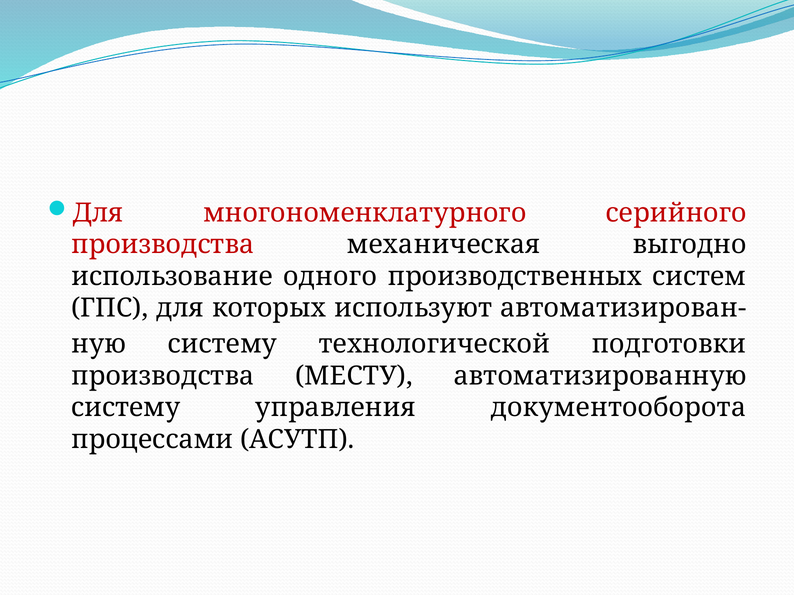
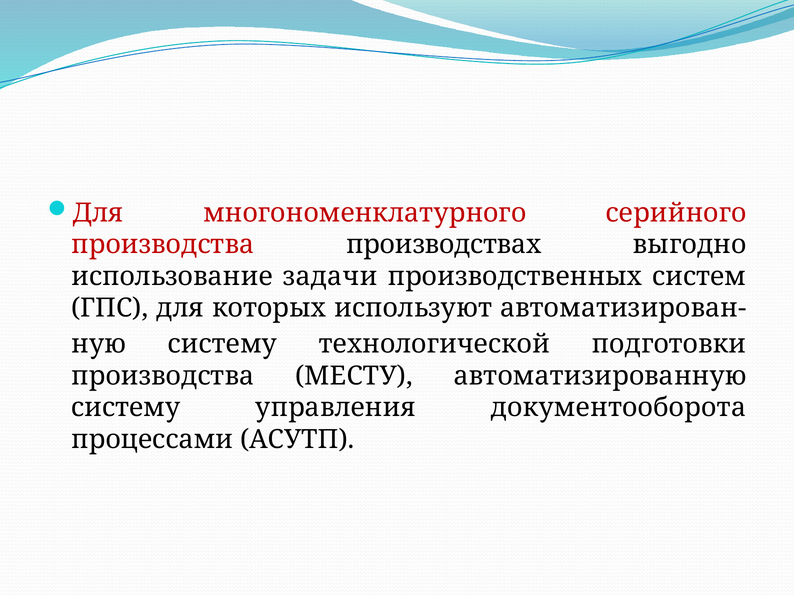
механическая: механическая -> производствах (444, 245)
одного: одного -> задачи (330, 277)
